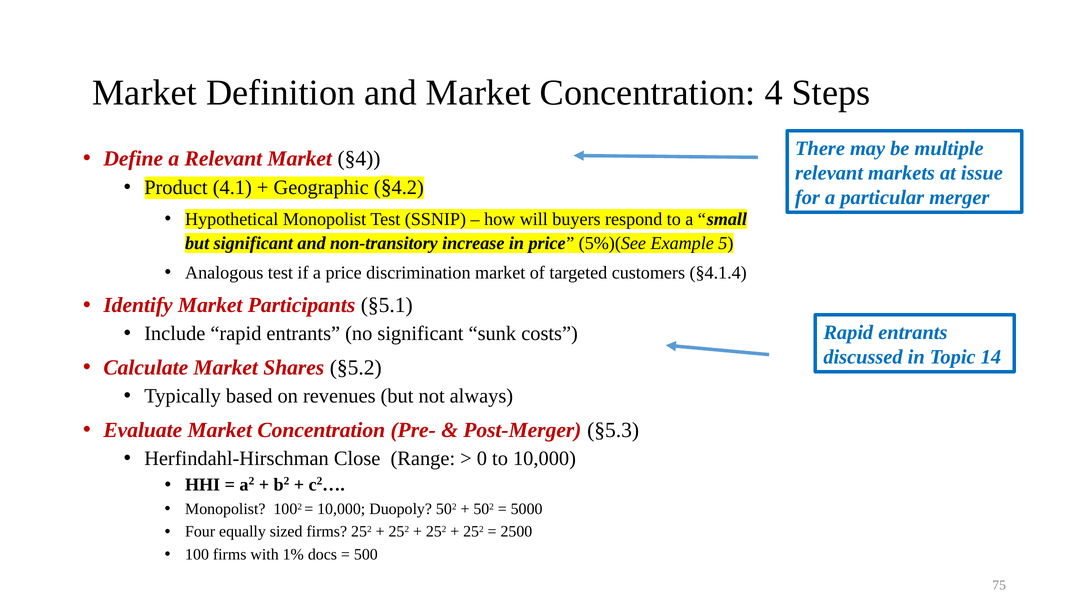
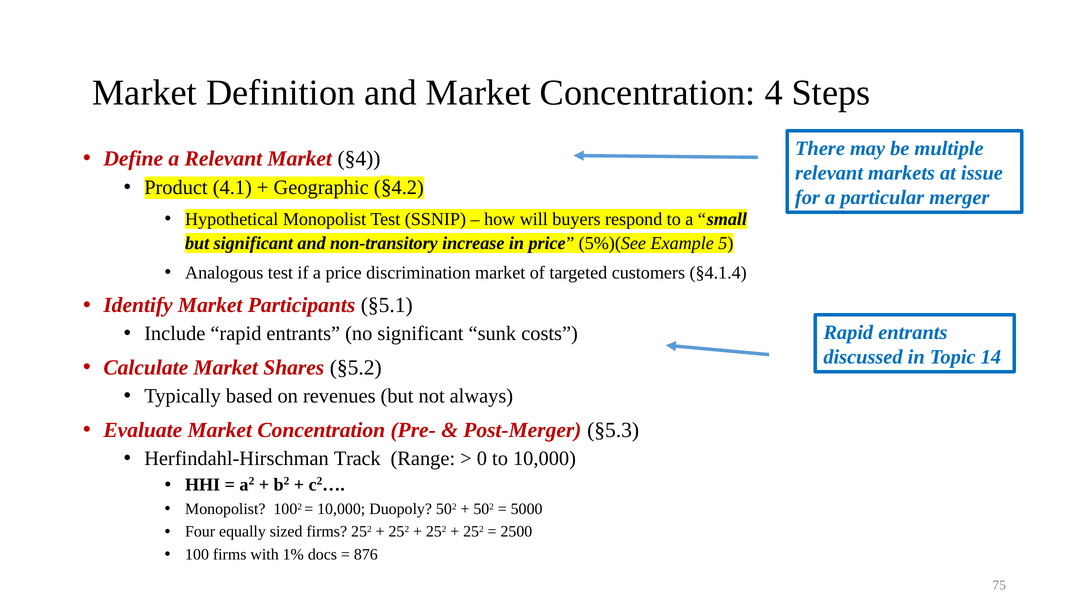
Close: Close -> Track (357, 458)
500: 500 -> 876 (366, 554)
